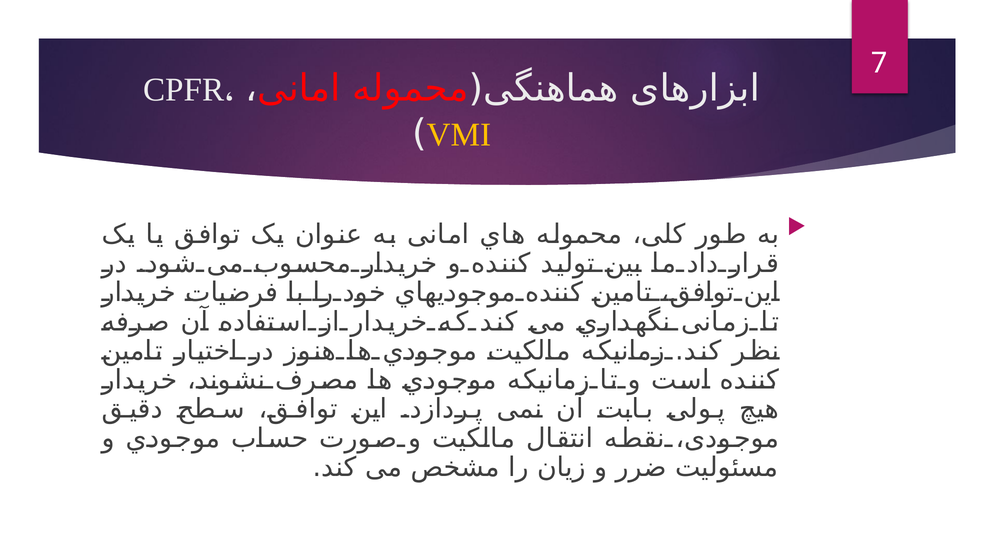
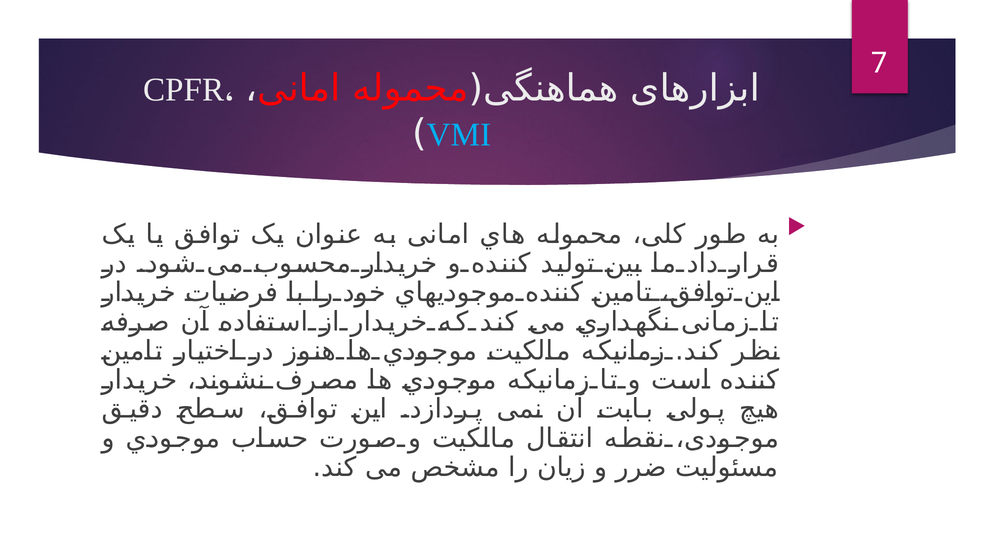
VMI colour: yellow -> light blue (459, 135)
